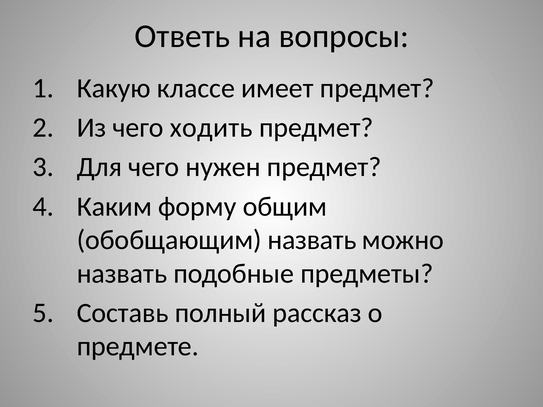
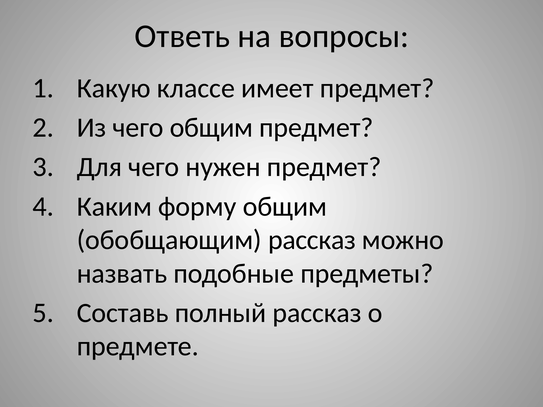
чего ходить: ходить -> общим (211, 128)
обобщающим назвать: назвать -> рассказ (312, 240)
